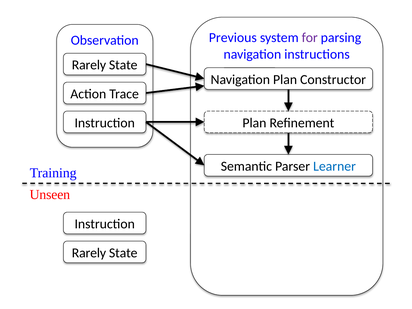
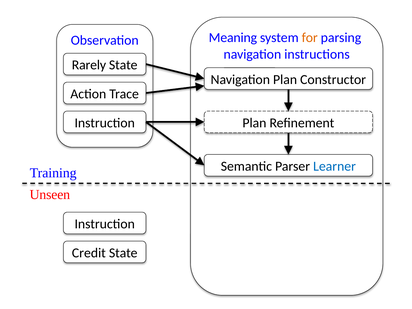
Previous: Previous -> Meaning (233, 38)
for colour: purple -> orange (310, 38)
Rarely: Rarely -> Credit (89, 253)
